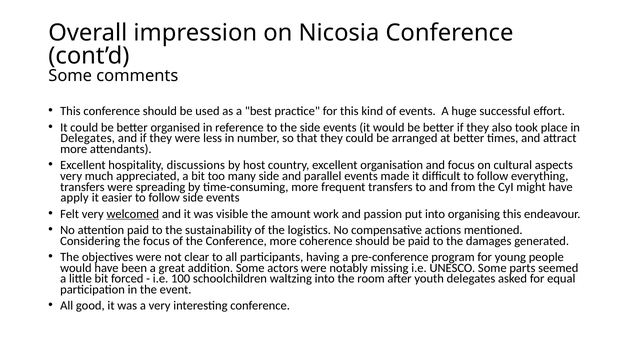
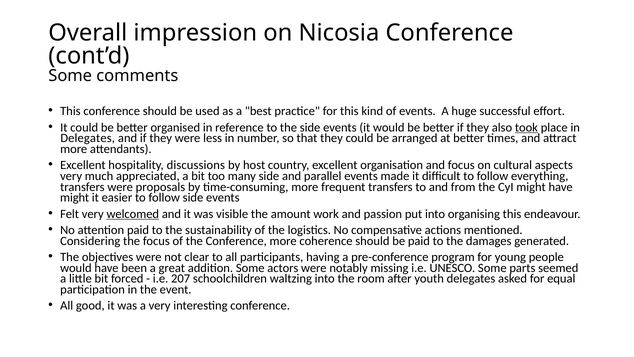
took underline: none -> present (526, 127)
spreading: spreading -> proposals (160, 187)
apply: apply -> might (75, 198)
100: 100 -> 207 (181, 278)
